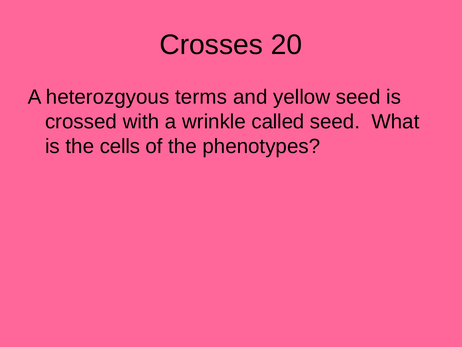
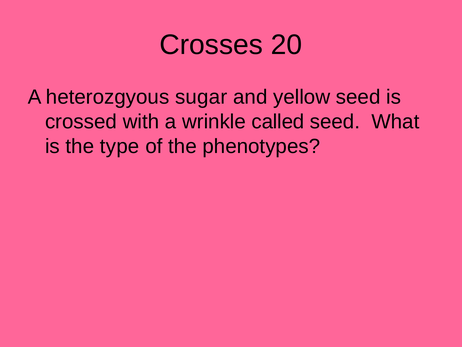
terms: terms -> sugar (201, 97)
cells: cells -> type (120, 146)
